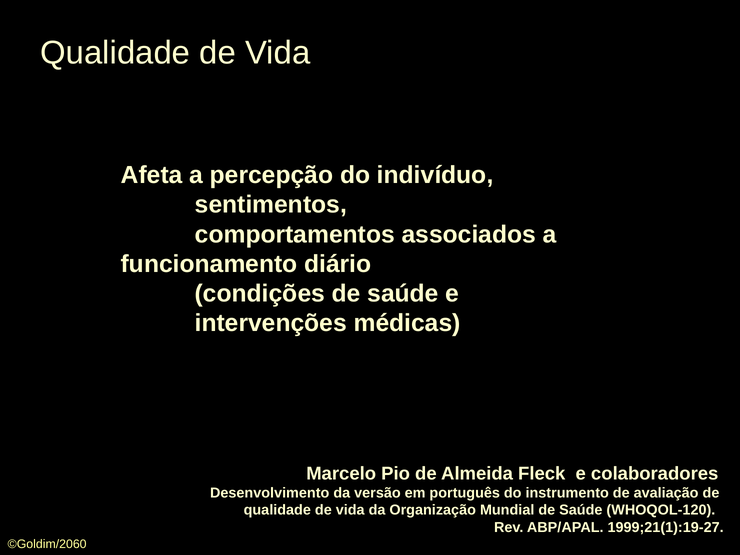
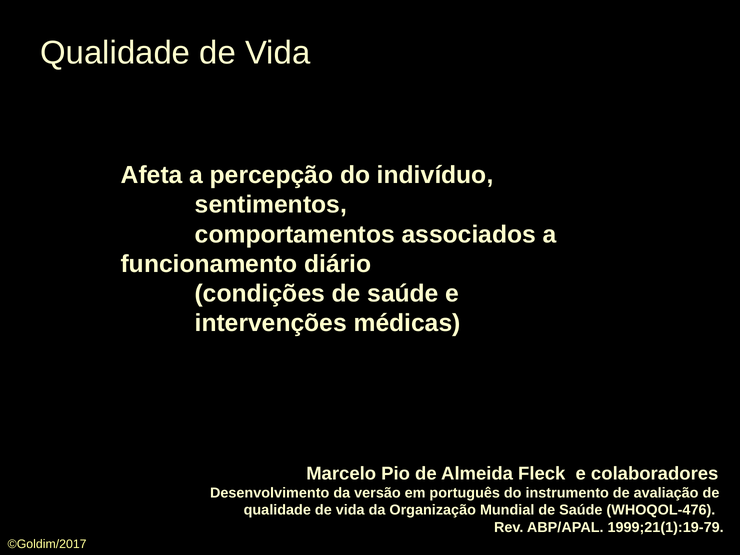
WHOQOL-120: WHOQOL-120 -> WHOQOL-476 (661, 510)
1999;21(1):19-27: 1999;21(1):19-27 -> 1999;21(1):19-79 (666, 528)
©Goldim/2060: ©Goldim/2060 -> ©Goldim/2017 (47, 544)
